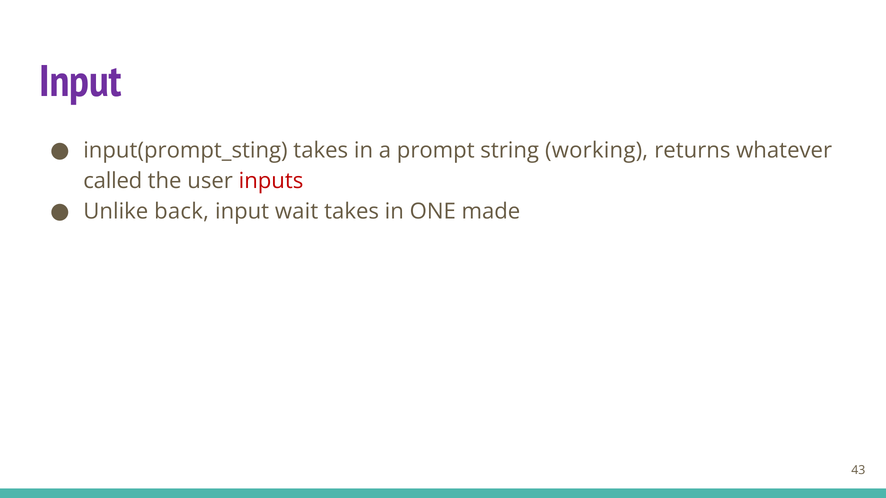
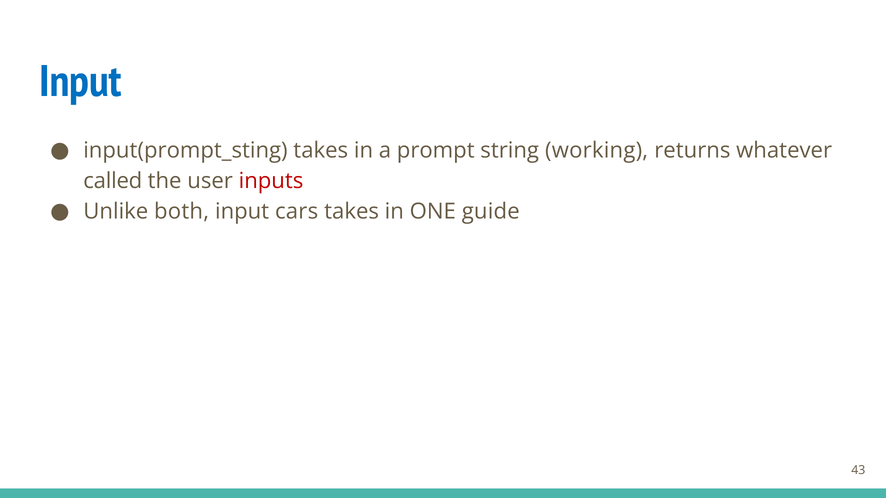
Input colour: purple -> blue (80, 82)
back: back -> both (182, 212)
wait: wait -> cars (297, 212)
made: made -> guide (491, 212)
